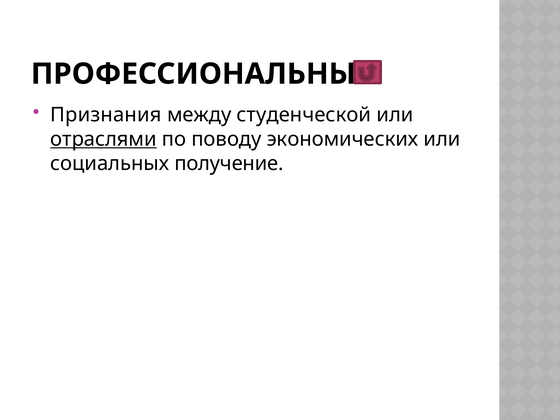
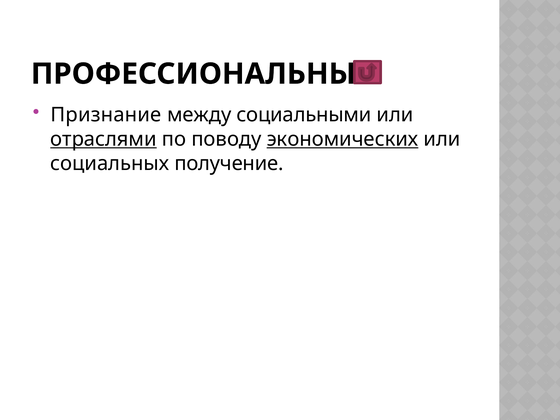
Признания: Признания -> Признание (106, 115)
студенческой: студенческой -> социальными (304, 115)
экономических underline: none -> present (342, 139)
